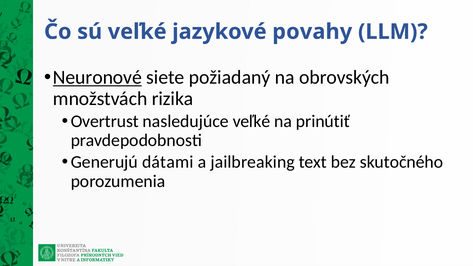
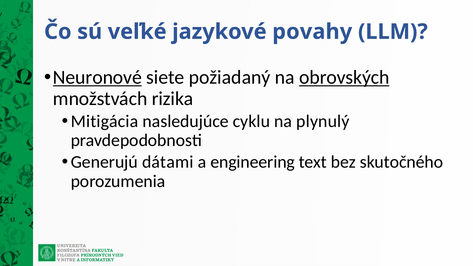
obrovských underline: none -> present (344, 77)
Overtrust: Overtrust -> Mitigácia (105, 121)
nasledujúce veľké: veľké -> cyklu (251, 121)
prinútiť: prinútiť -> plynulý (323, 121)
jailbreaking: jailbreaking -> engineering (253, 162)
